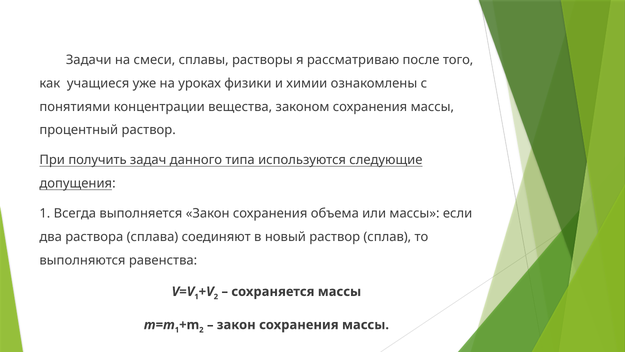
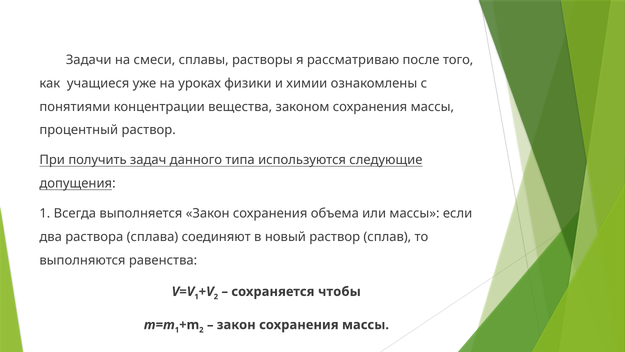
сохраняется массы: массы -> чтобы (339, 291)
